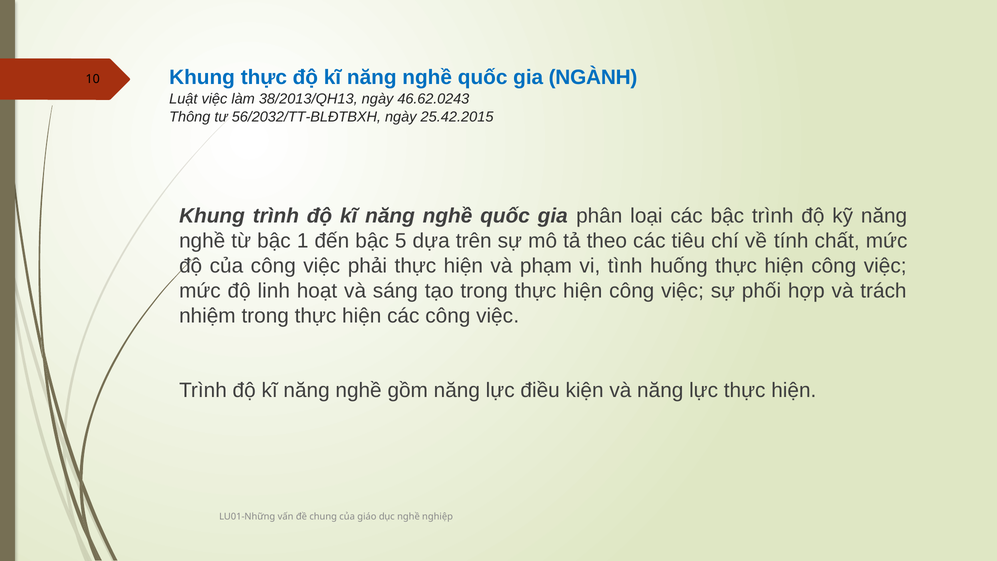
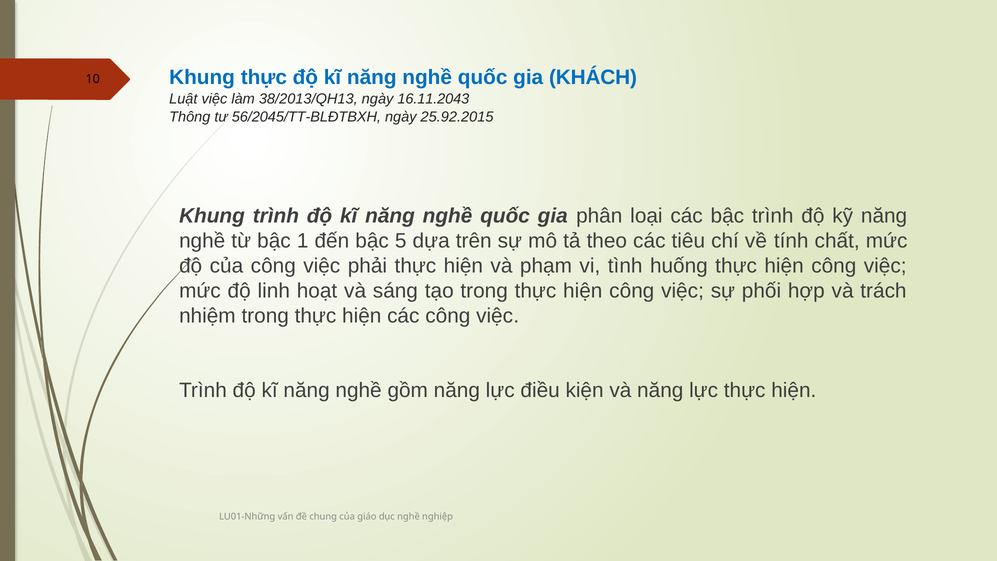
NGÀNH: NGÀNH -> KHÁCH (593, 78)
46.62.0243: 46.62.0243 -> 16.11.2043 (433, 99)
56/2032/TT-BLĐTBXH: 56/2032/TT-BLĐTBXH -> 56/2045/TT-BLĐTBXH (306, 117)
25.42.2015: 25.42.2015 -> 25.92.2015 (457, 117)
